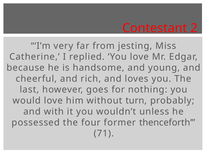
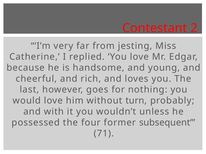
thenceforth: thenceforth -> subsequent (167, 123)
